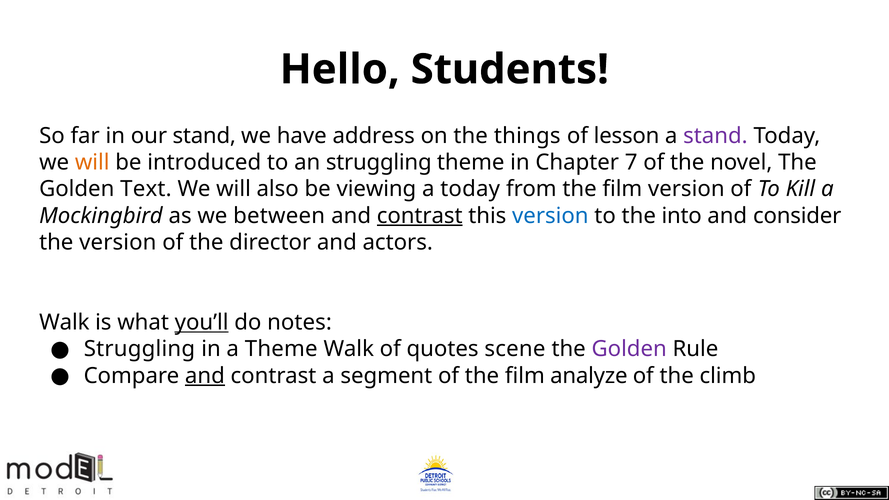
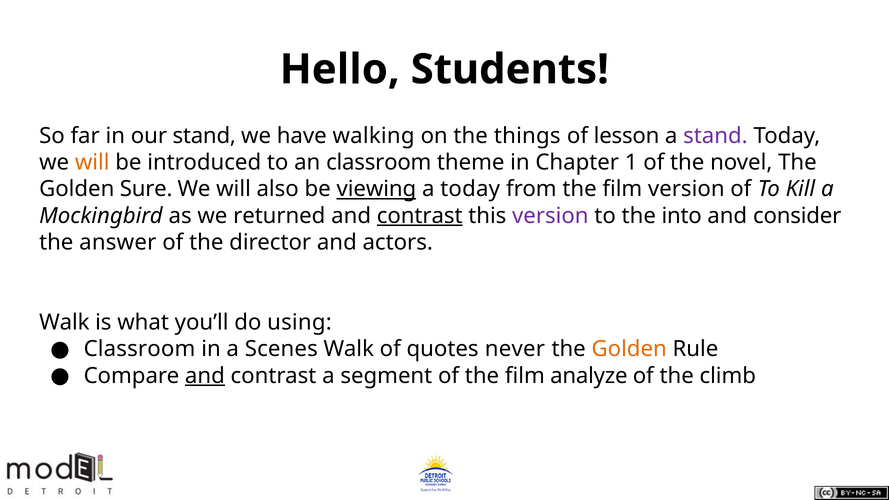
address: address -> walking (374, 136)
an struggling: struggling -> classroom (379, 162)
7: 7 -> 1 (631, 162)
Text: Text -> Sure (146, 189)
viewing underline: none -> present (376, 189)
between: between -> returned (279, 216)
version colour: blue -> purple (550, 216)
the version: version -> answer (118, 242)
you’ll underline: present -> none (202, 323)
notes: notes -> using (299, 323)
Struggling: Struggling -> Classroom (139, 349)
a Theme: Theme -> Scenes (281, 349)
scene: scene -> never (515, 349)
Golden colour: purple -> orange (629, 349)
